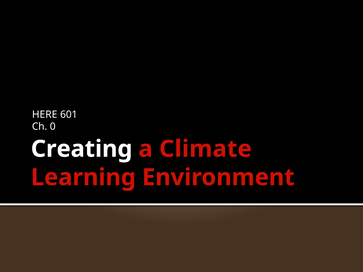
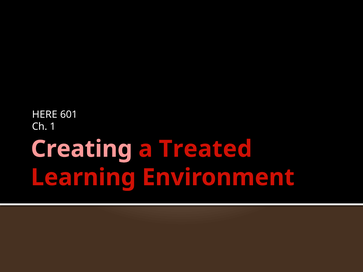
0: 0 -> 1 (53, 127)
Creating colour: white -> pink (82, 149)
Climate: Climate -> Treated (205, 149)
